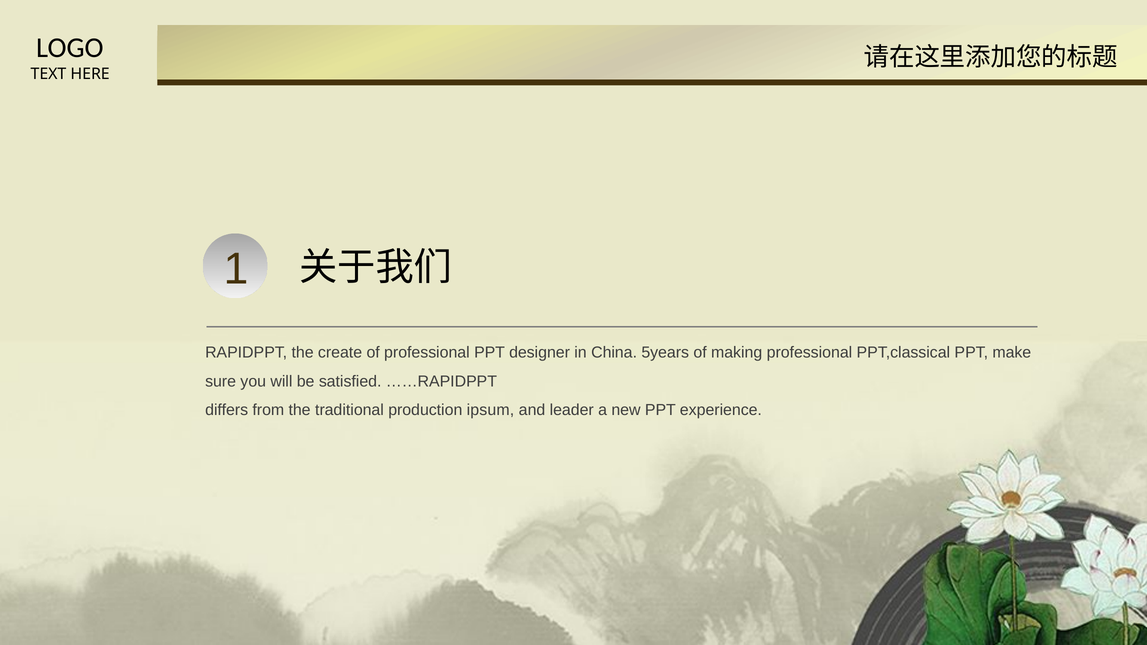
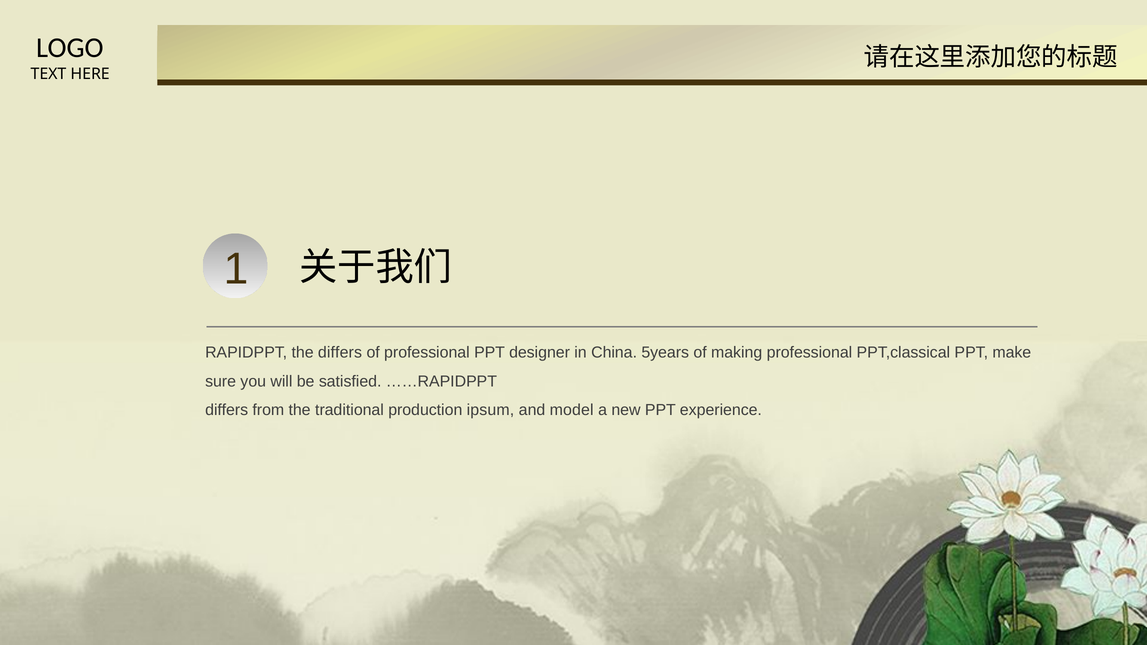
the create: create -> differs (340, 353)
leader: leader -> model (572, 410)
